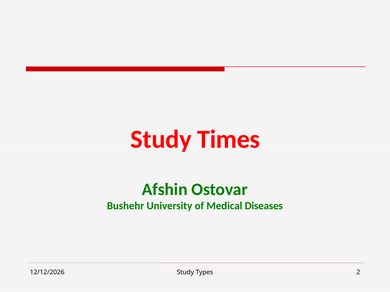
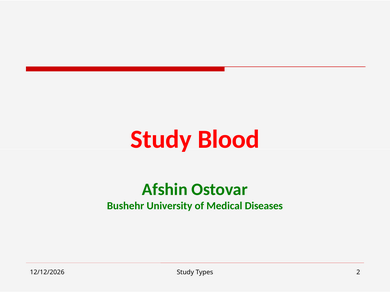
Times: Times -> Blood (229, 140)
